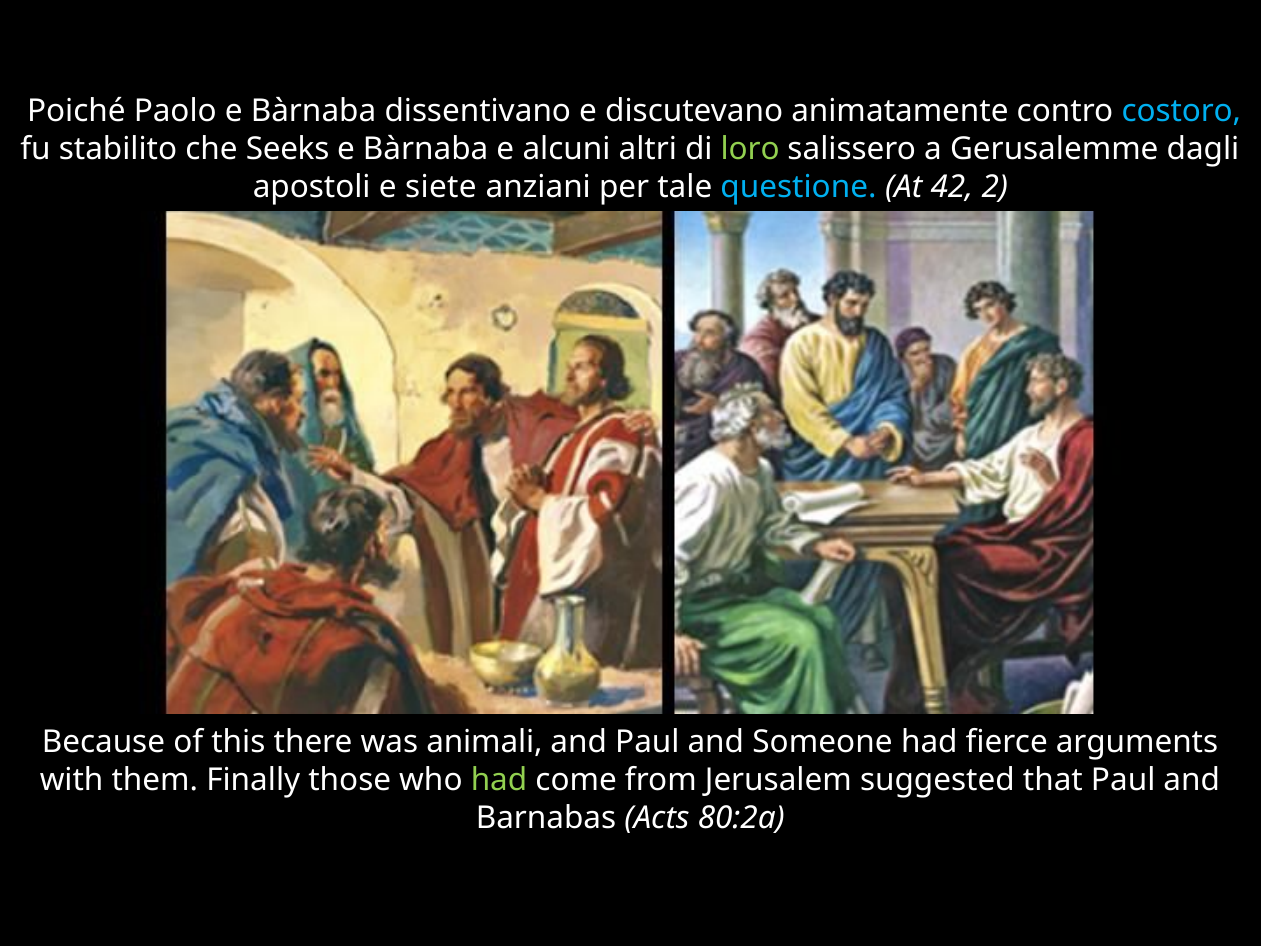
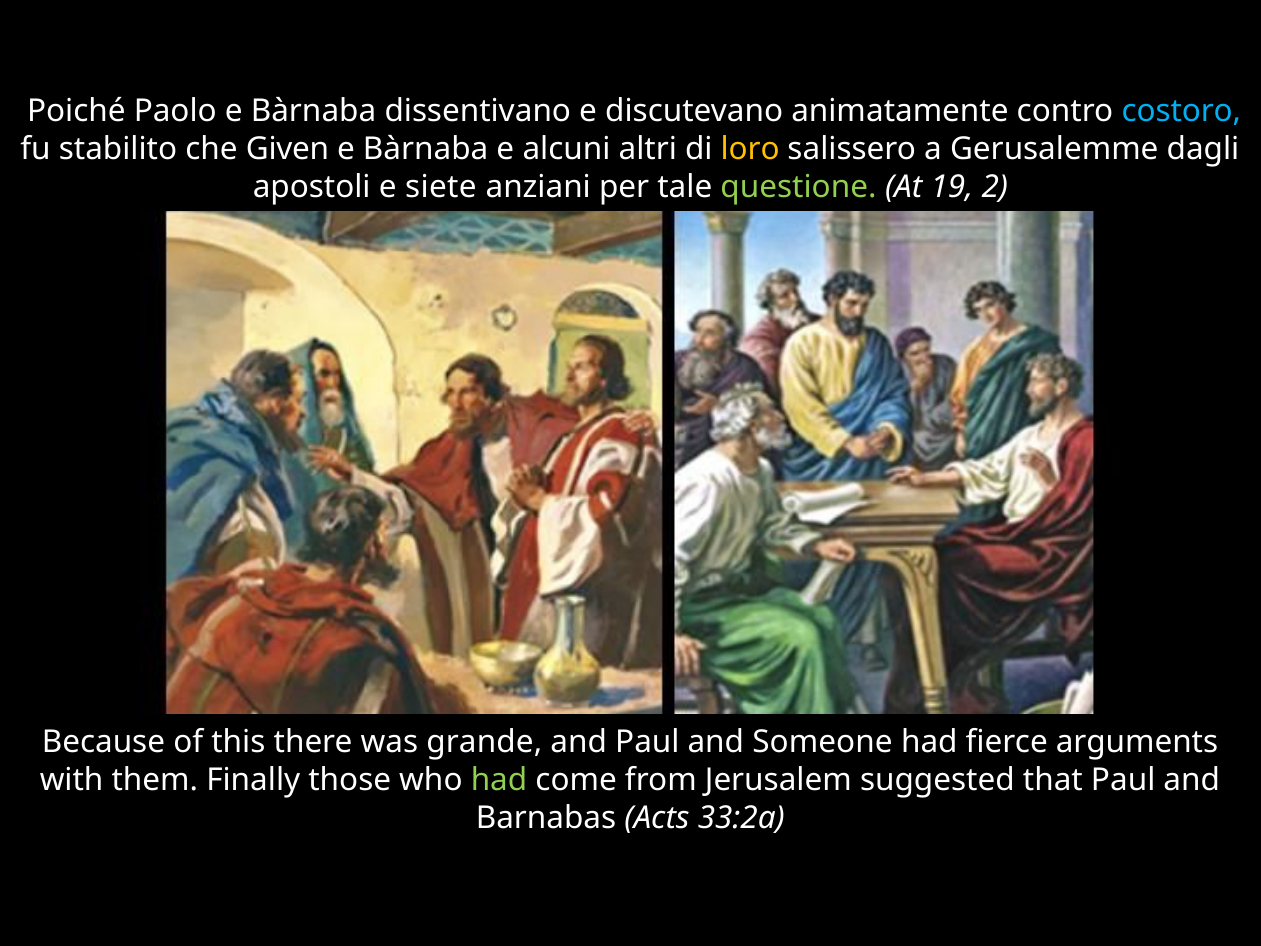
Seeks: Seeks -> Given (288, 149)
loro colour: light green -> yellow (750, 149)
questione colour: light blue -> light green (798, 187)
42: 42 -> 19 (952, 187)
animali: animali -> grande (484, 742)
80:2a: 80:2a -> 33:2a (741, 817)
